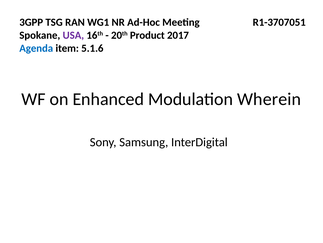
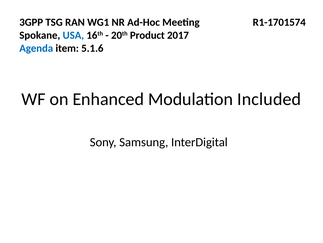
R1-3707051: R1-3707051 -> R1-1701574 (279, 22)
USA colour: purple -> blue (73, 35)
Wherein: Wherein -> Included (269, 99)
